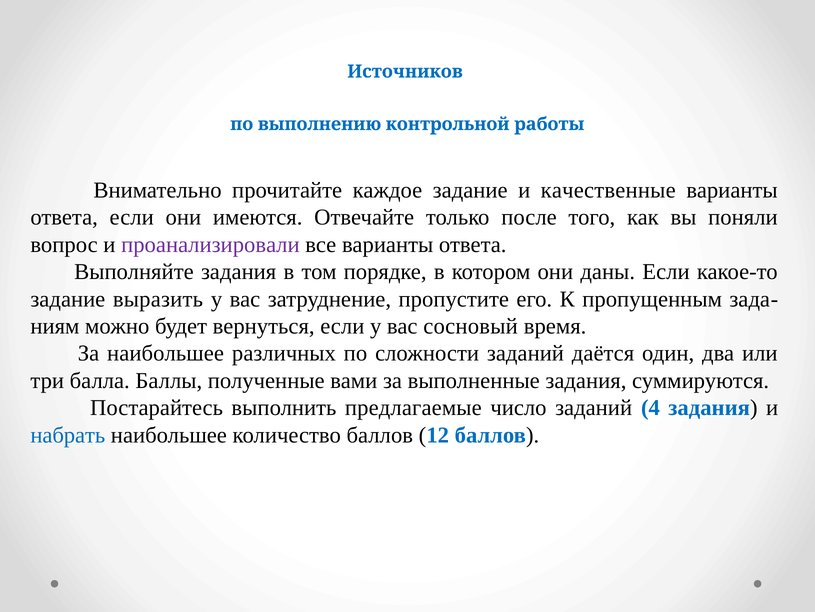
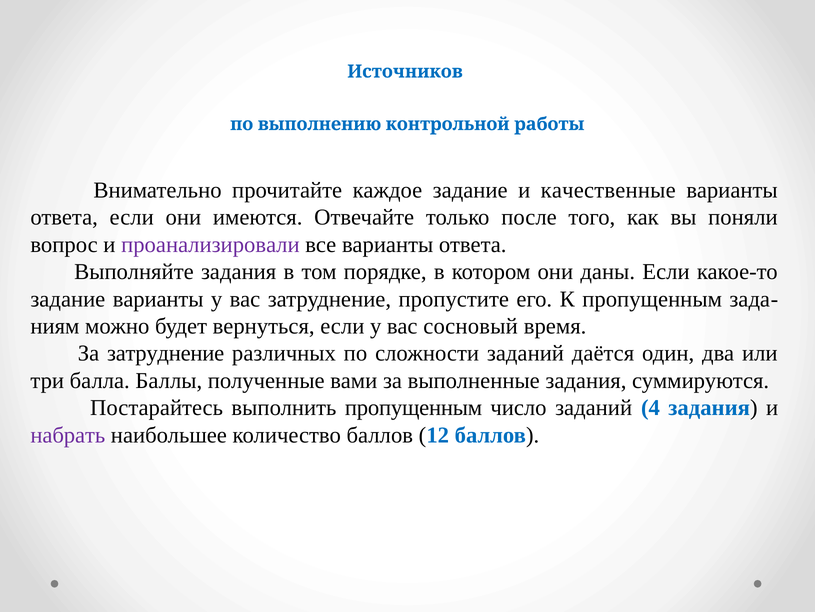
задание выразить: выразить -> варианты (158, 299)
За наибольшее: наибольшее -> затруднение (166, 353)
выполнить предлагаемые: предлагаемые -> пропущенным (414, 407)
набрать colour: blue -> purple (68, 435)
